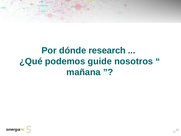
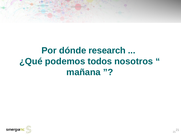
guide: guide -> todos (100, 61)
